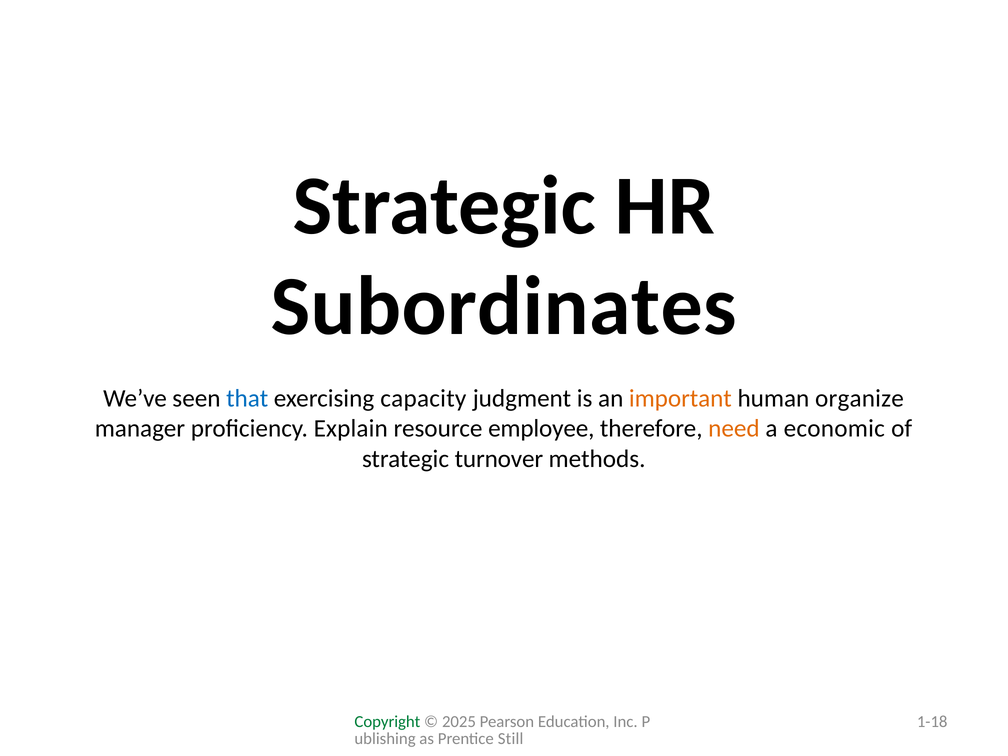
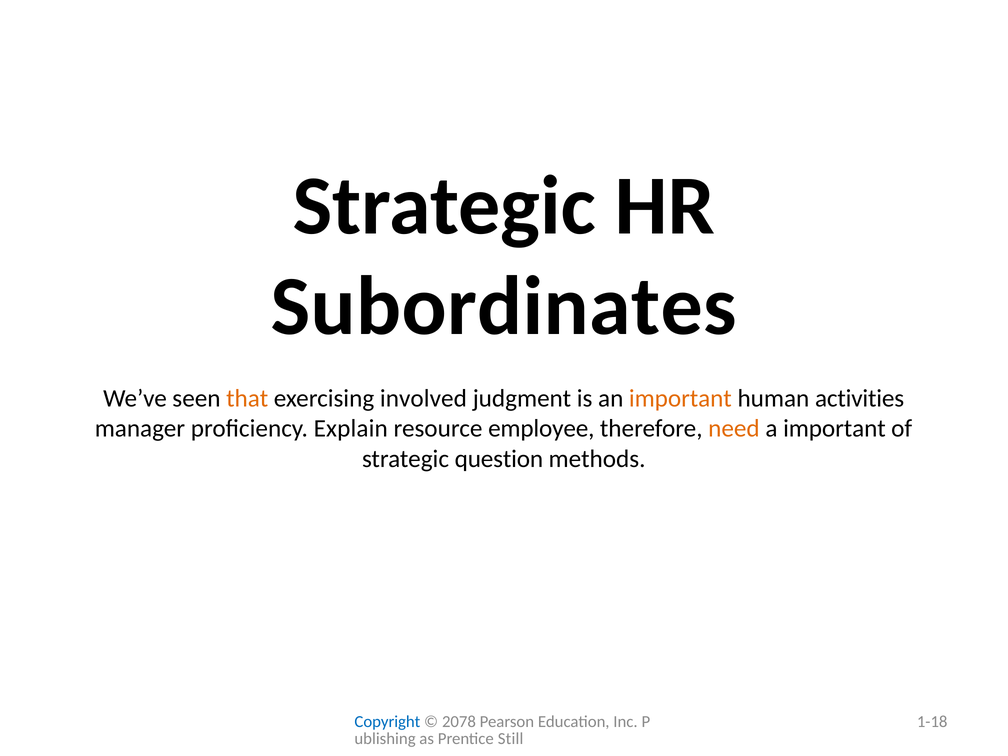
that colour: blue -> orange (247, 398)
capacity: capacity -> involved (423, 398)
organize: organize -> activities (860, 398)
a economic: economic -> important (834, 428)
turnover: turnover -> question (499, 459)
Copyright colour: green -> blue (387, 722)
2025: 2025 -> 2078 (459, 722)
